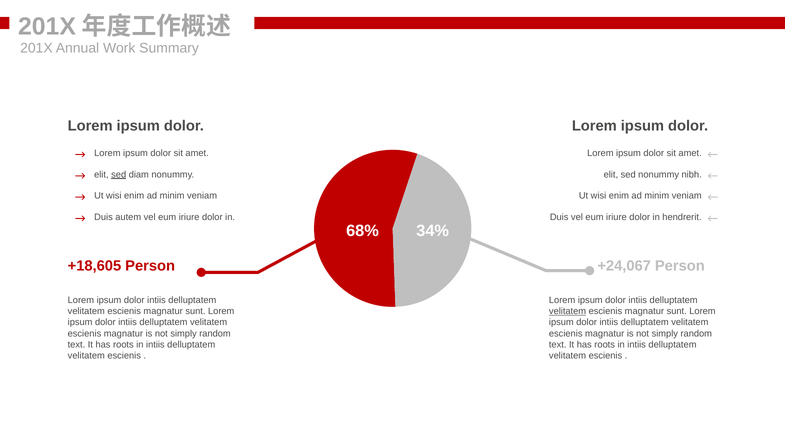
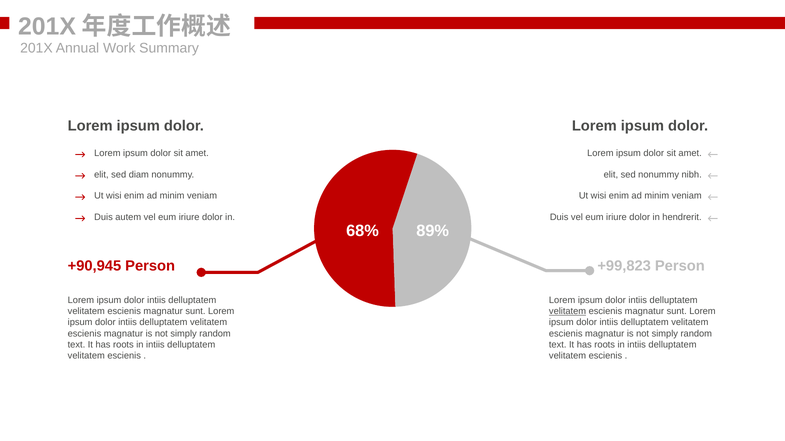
sed underline: present -> none (119, 175)
34%: 34% -> 89% (433, 231)
+18,605: +18,605 -> +90,945 (94, 266)
+24,067: +24,067 -> +99,823 (624, 266)
